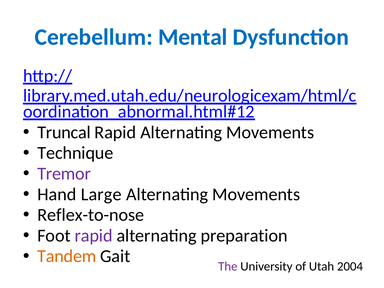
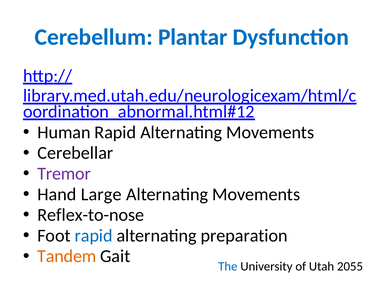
Mental: Mental -> Plantar (193, 37)
Truncal: Truncal -> Human (64, 132)
Technique: Technique -> Cerebellar (75, 153)
rapid colour: purple -> blue (94, 236)
The colour: purple -> blue (228, 266)
2004: 2004 -> 2055 (350, 266)
